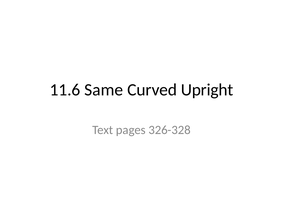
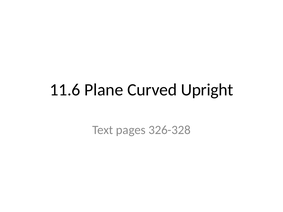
Same: Same -> Plane (104, 90)
